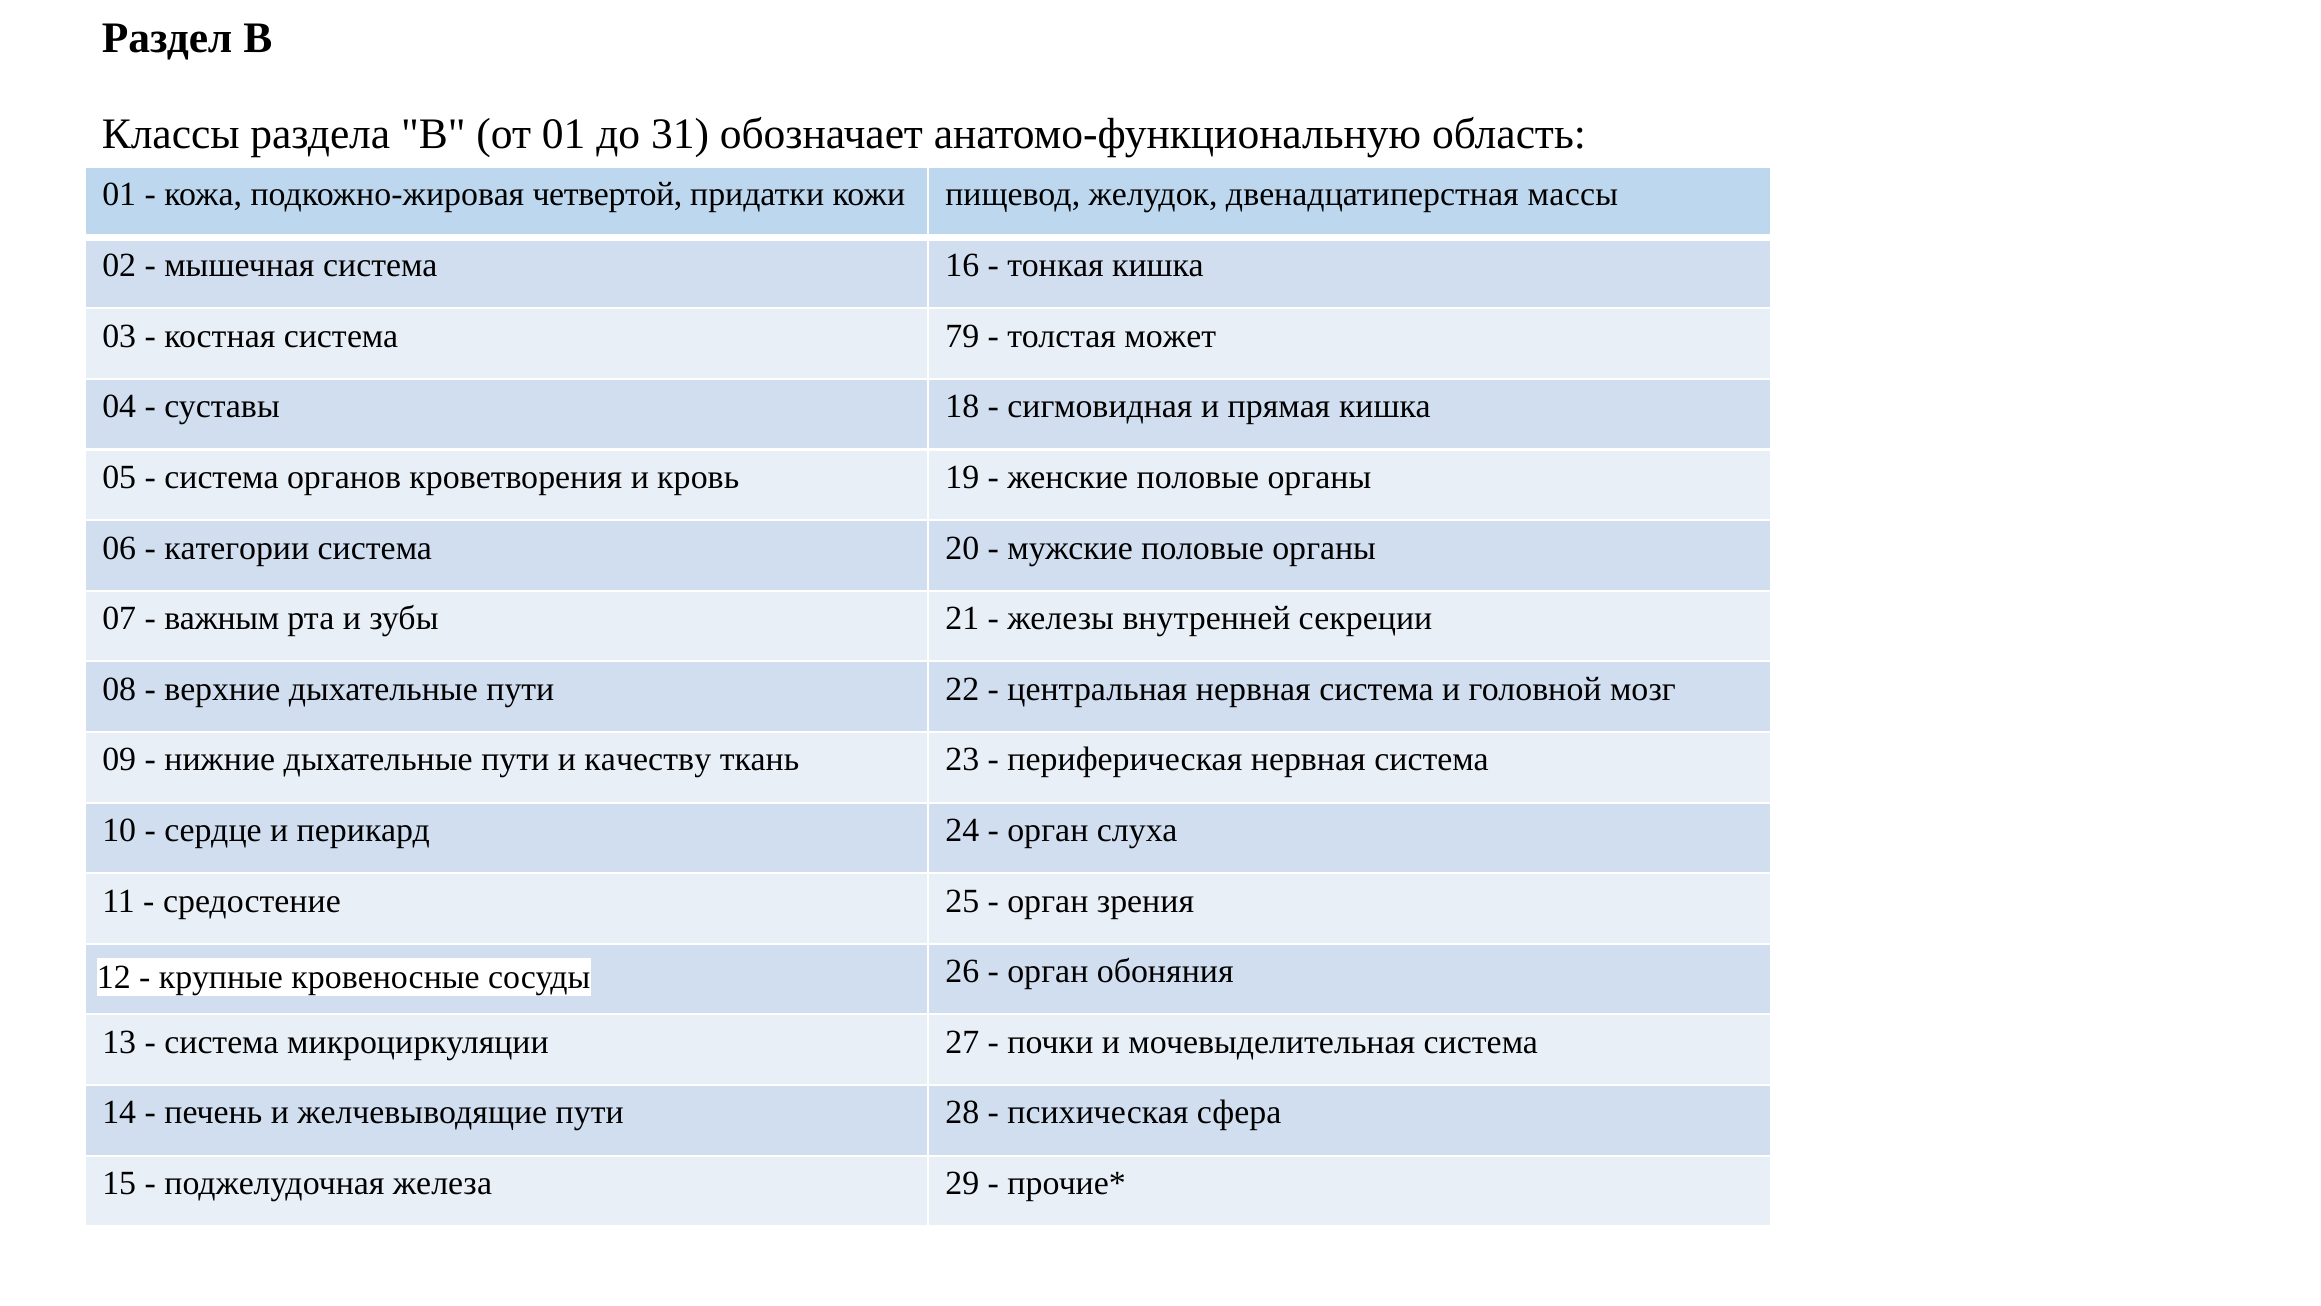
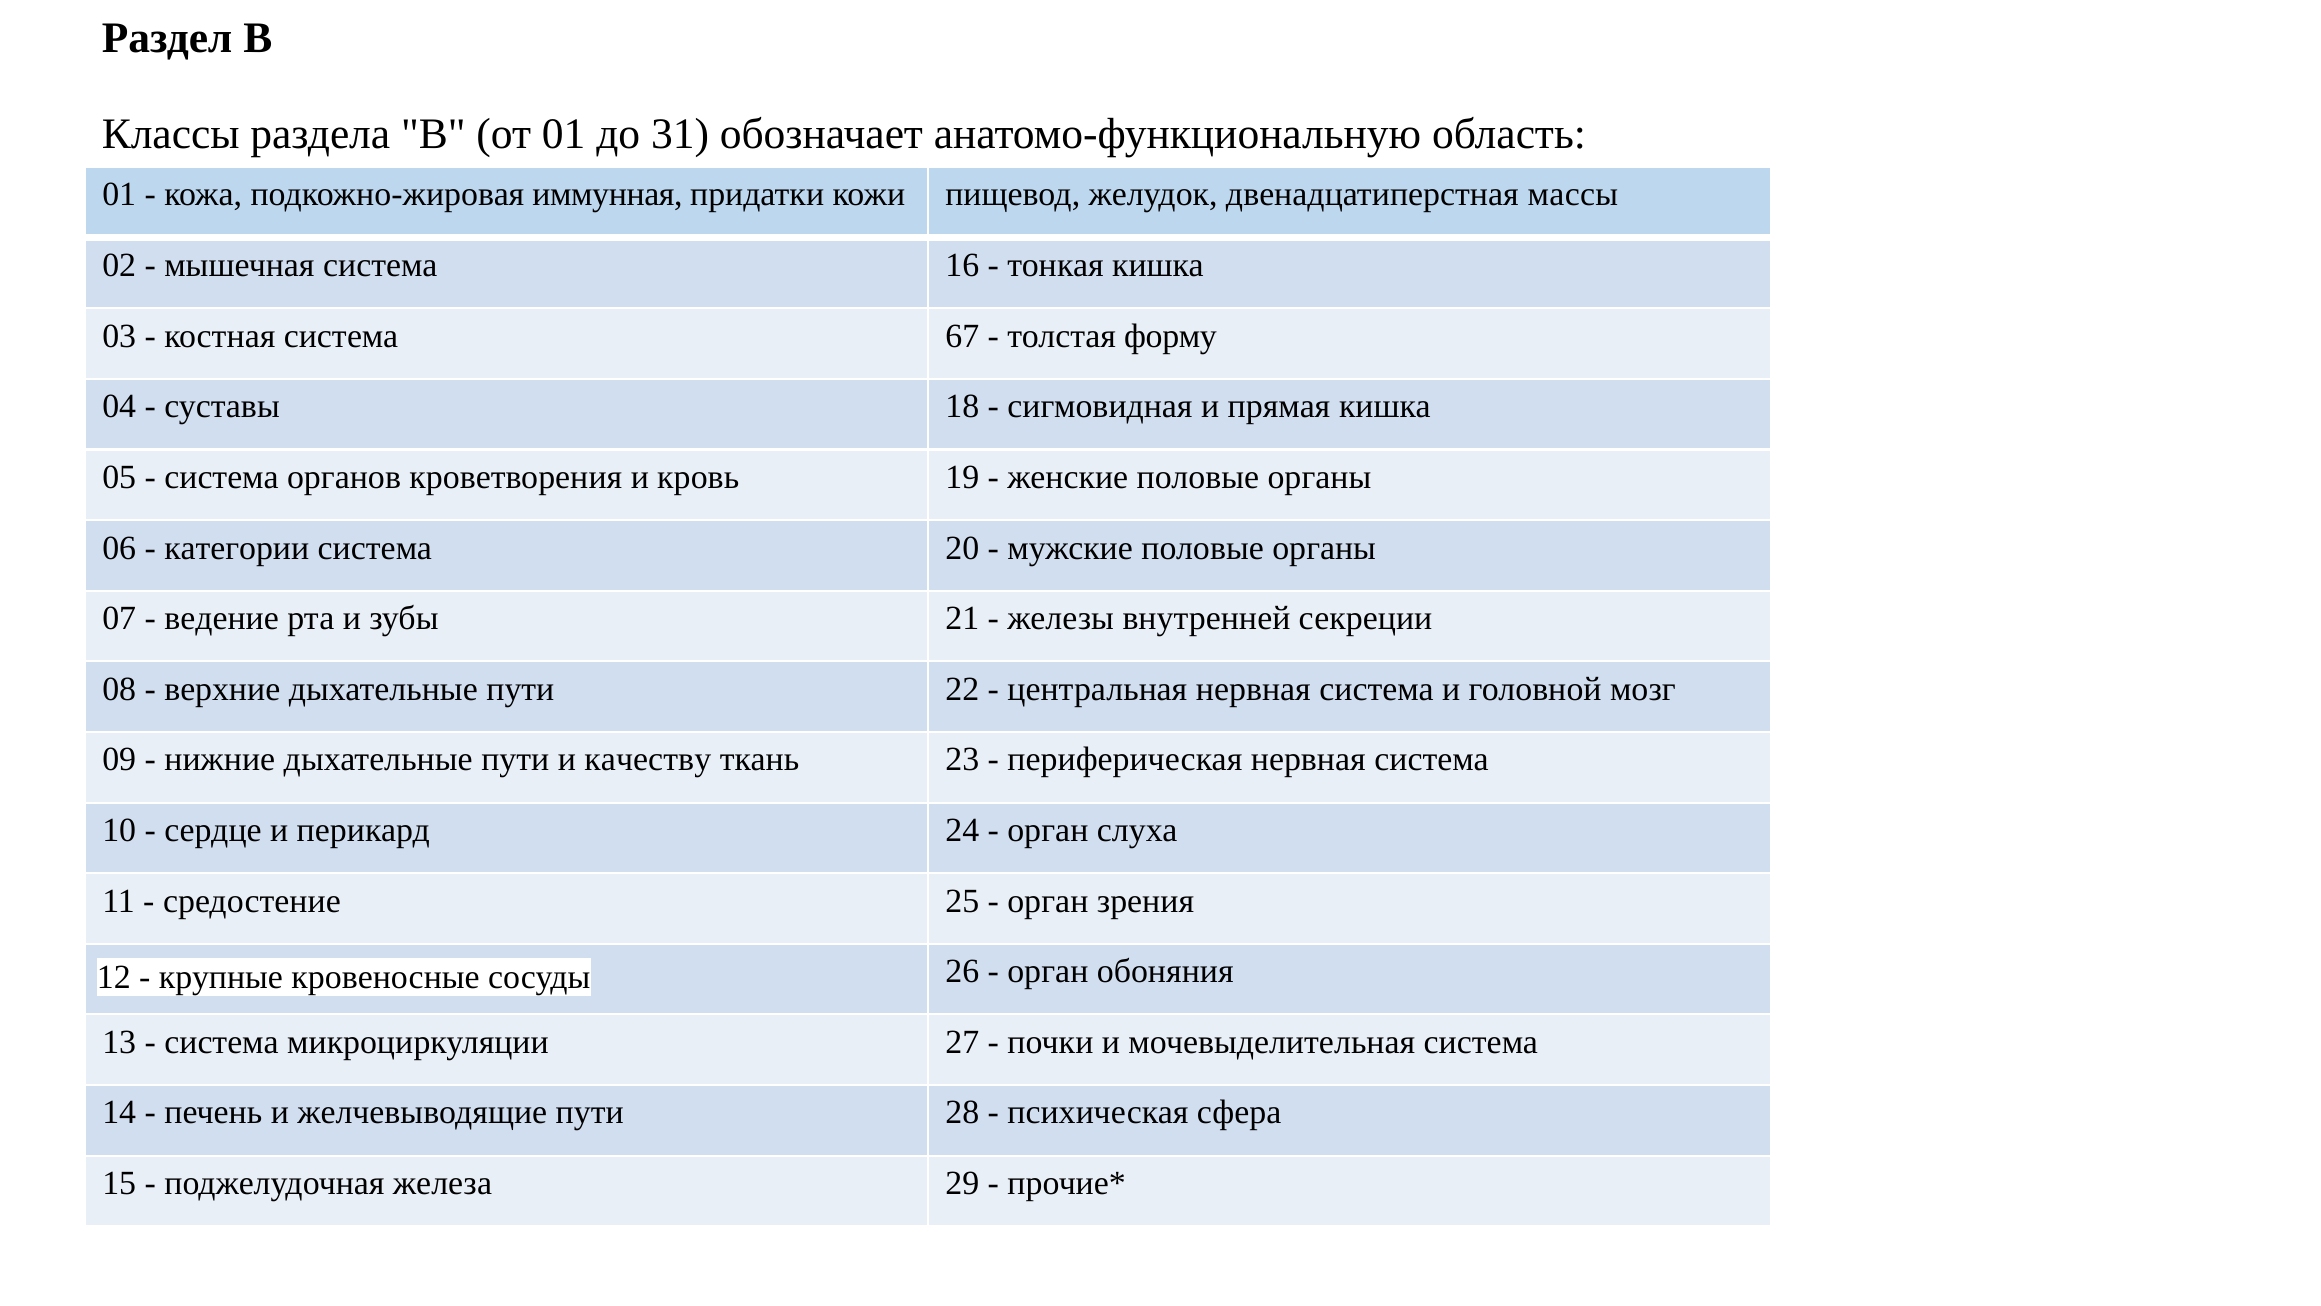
четвертой: четвертой -> иммунная (607, 195)
79: 79 -> 67 (962, 336)
может: может -> форму (1171, 336)
важным: важным -> ведение (222, 618)
